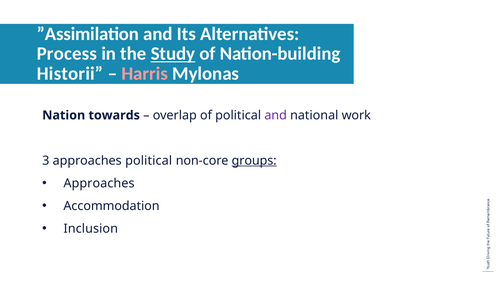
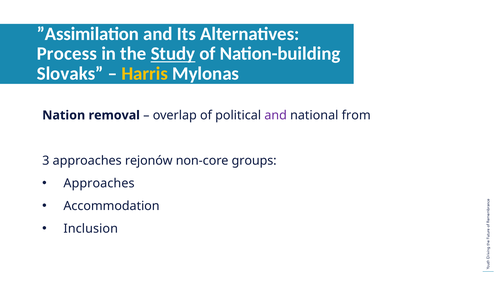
Historii: Historii -> Slovaks (70, 74)
Harris colour: pink -> yellow (145, 74)
towards: towards -> removal (114, 115)
work: work -> from (356, 115)
approaches political: political -> rejonów (149, 161)
groups underline: present -> none (254, 161)
